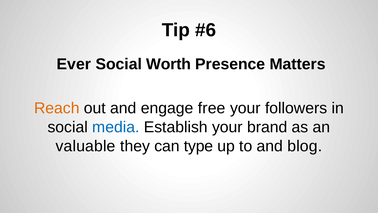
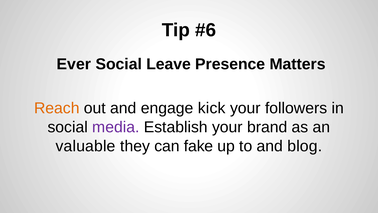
Worth: Worth -> Leave (169, 64)
free: free -> kick (212, 108)
media colour: blue -> purple (116, 127)
type: type -> fake (199, 146)
